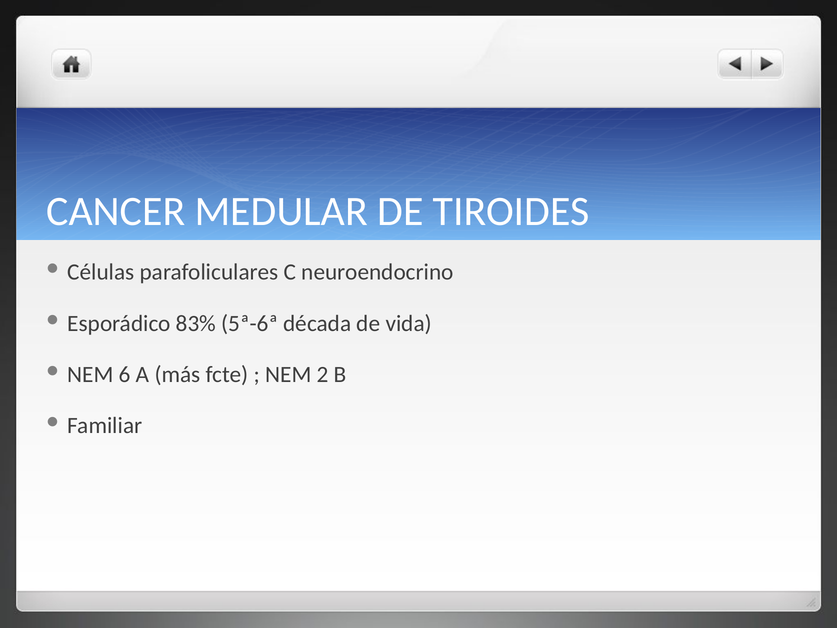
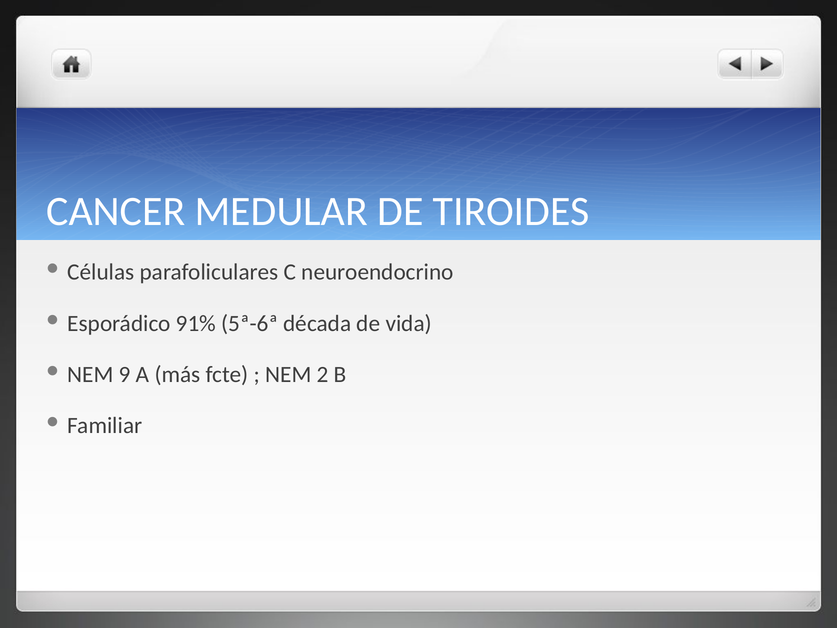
83%: 83% -> 91% (196, 323)
6: 6 -> 9 (125, 374)
